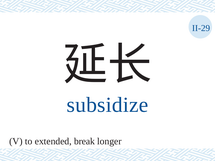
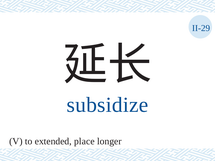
break: break -> place (84, 141)
